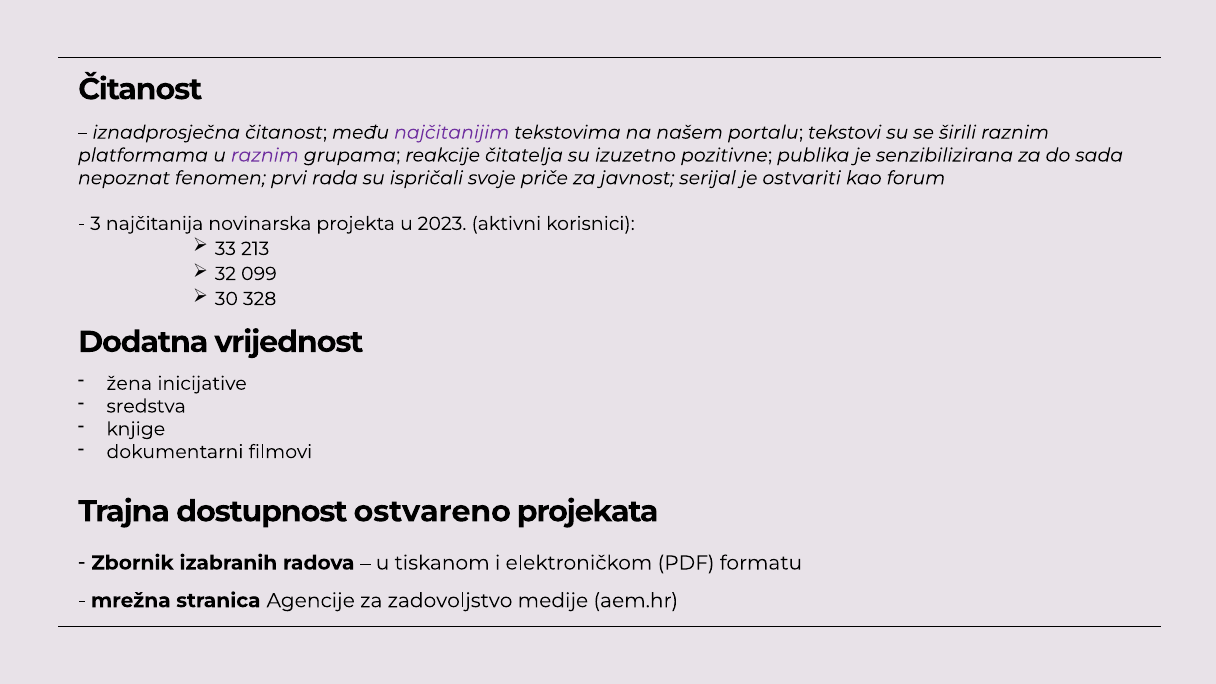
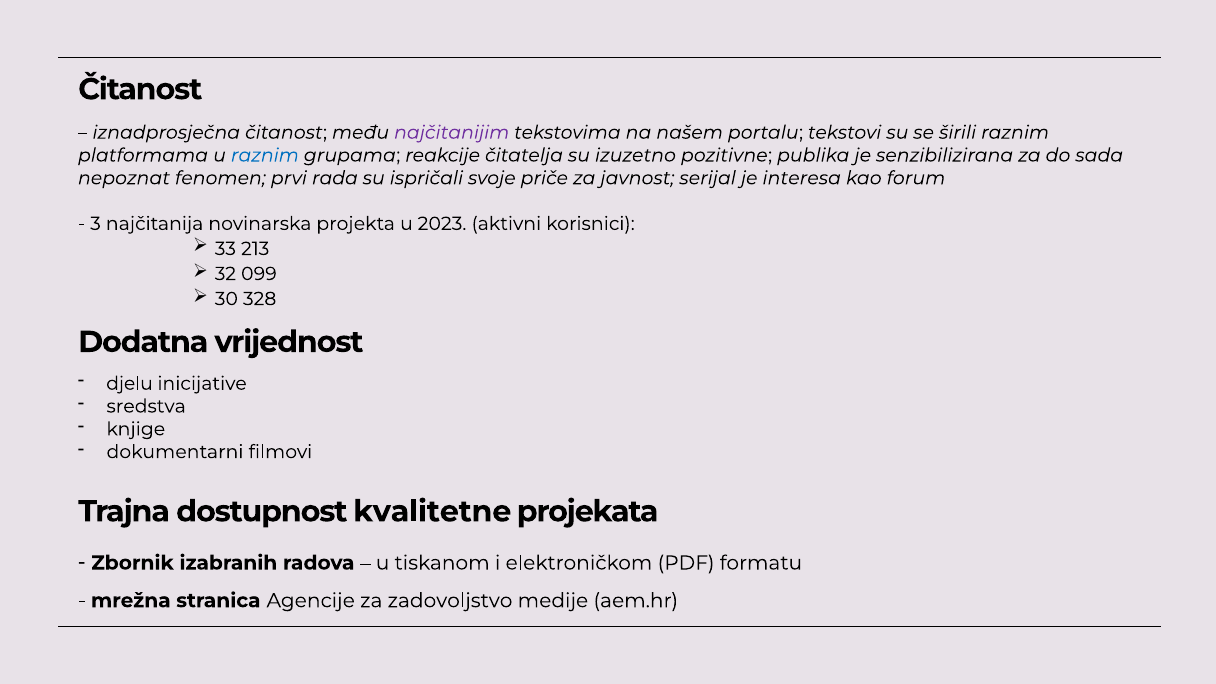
raznim colour: purple -> blue (265, 155)
ostvariti: ostvariti -> interesa (802, 178)
žena: žena -> djelu (130, 383)
ostvareno: ostvareno -> kvalitetne (432, 511)
